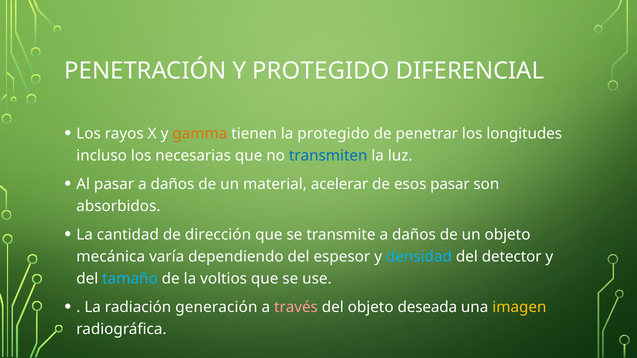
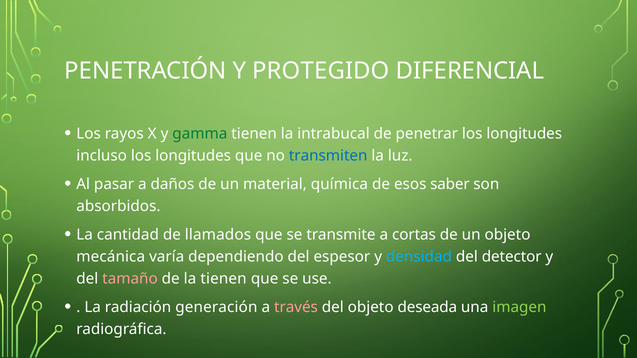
gamma colour: orange -> green (200, 134)
la protegido: protegido -> intrabucal (334, 134)
incluso los necesarias: necesarias -> longitudes (193, 156)
acelerar: acelerar -> química (339, 184)
esos pasar: pasar -> saber (450, 184)
dirección: dirección -> llamados (218, 235)
transmite a daños: daños -> cortas (414, 235)
tamaño colour: light blue -> pink (130, 279)
la voltios: voltios -> tienen (224, 279)
imagen colour: yellow -> light green (519, 307)
